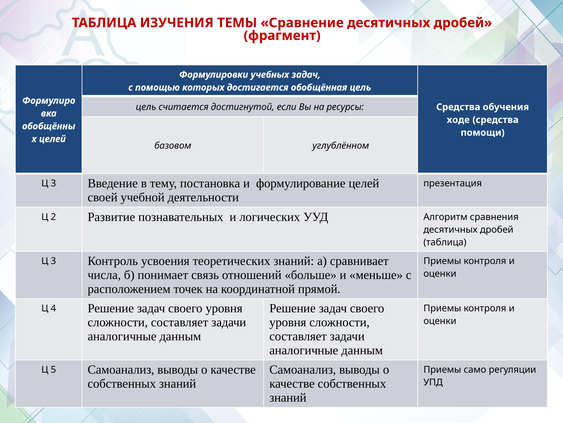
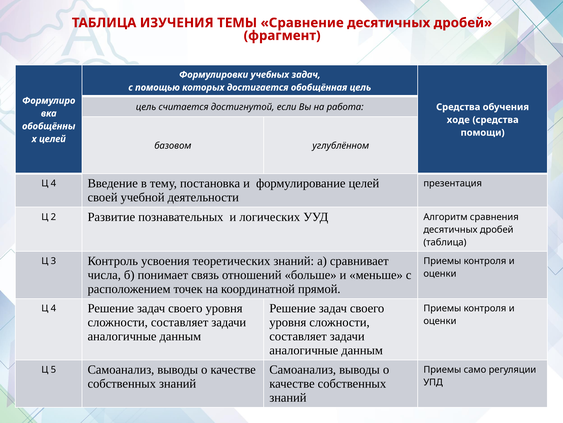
ресурсы: ресурсы -> работа (345, 107)
3: 3 -> 4 (53, 183)
